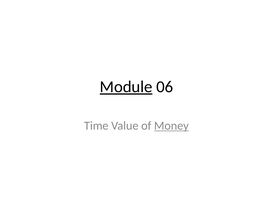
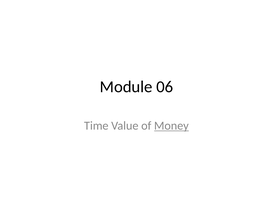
Module underline: present -> none (126, 87)
